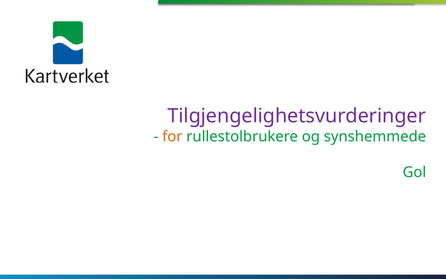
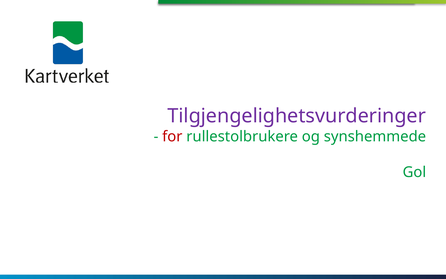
for colour: orange -> red (172, 136)
